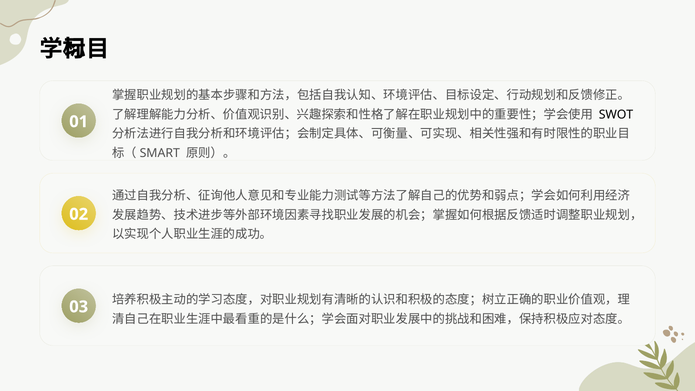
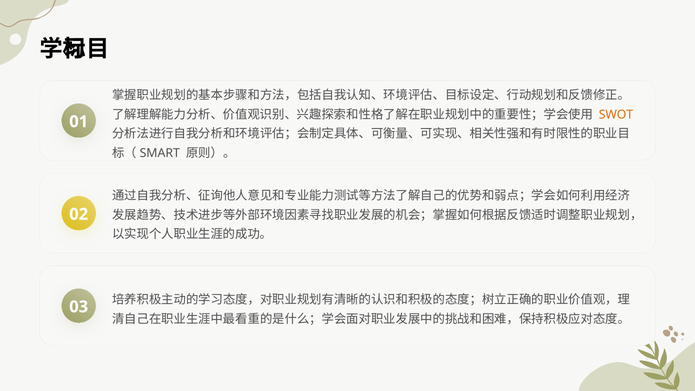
SWOT colour: black -> orange (616, 115)
